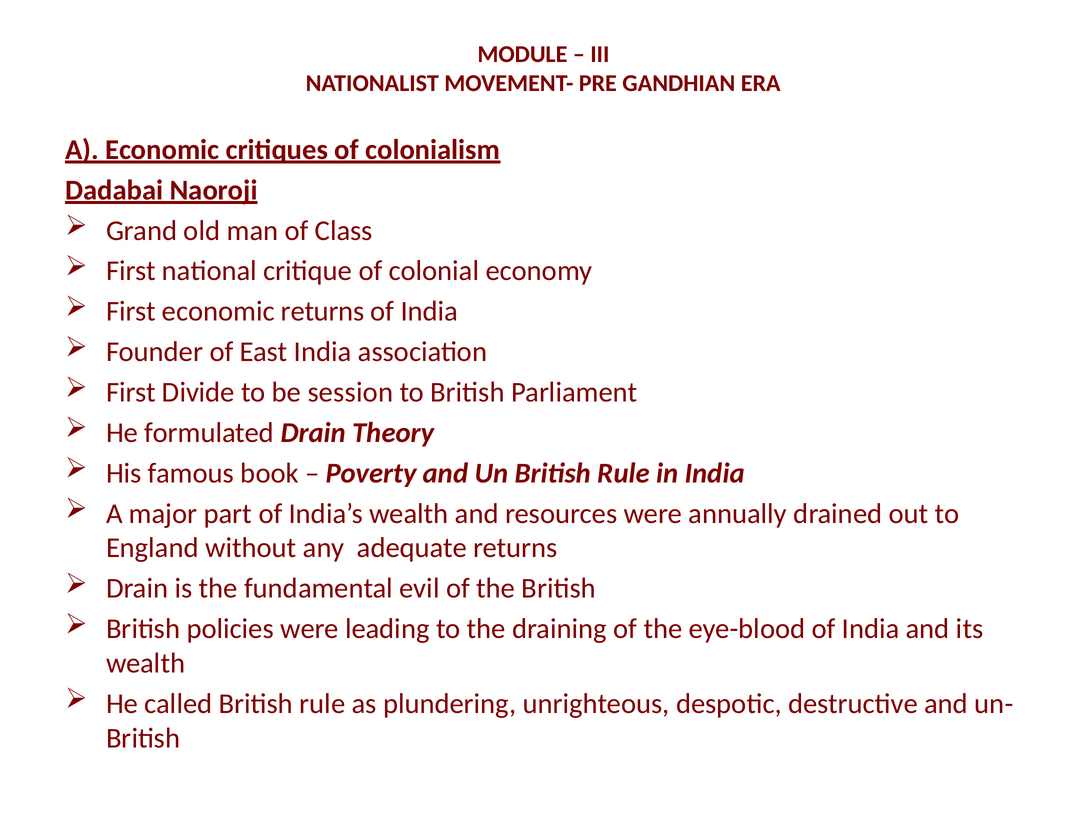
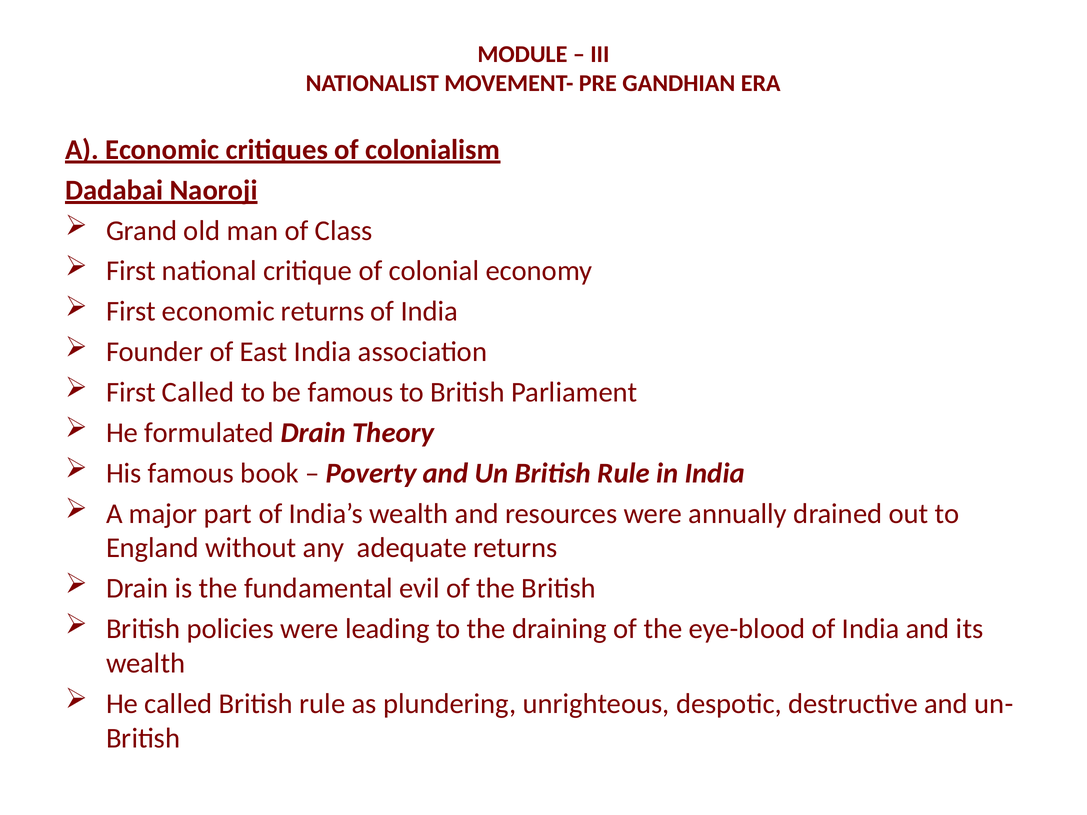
First Divide: Divide -> Called (198, 392)
be session: session -> famous (351, 392)
